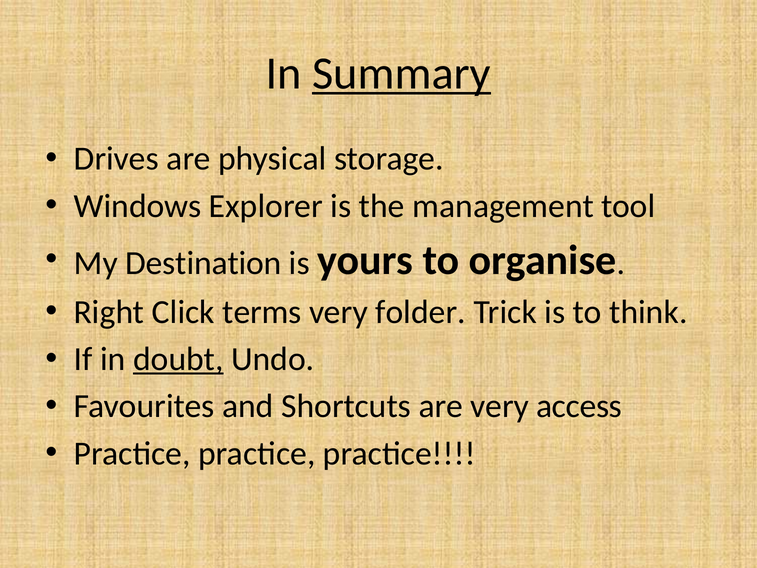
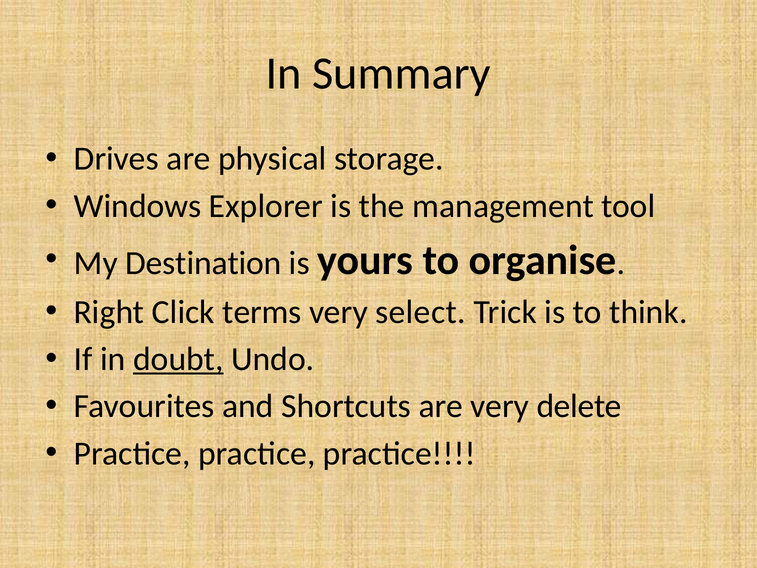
Summary underline: present -> none (401, 73)
folder: folder -> select (420, 312)
access: access -> delete (579, 406)
